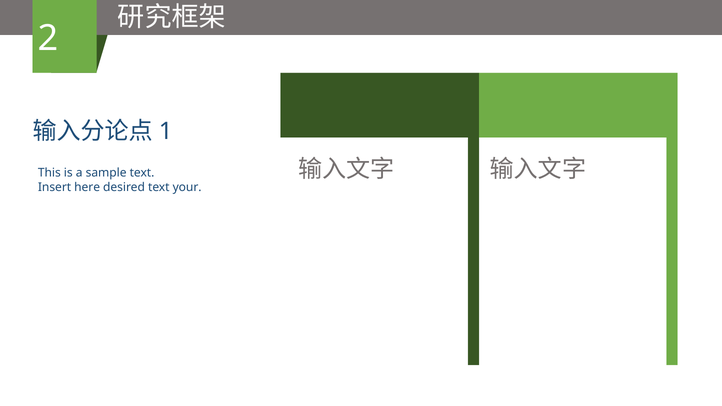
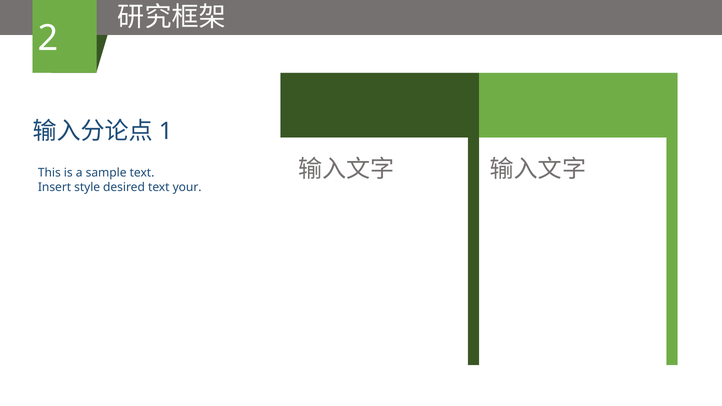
here: here -> style (87, 187)
